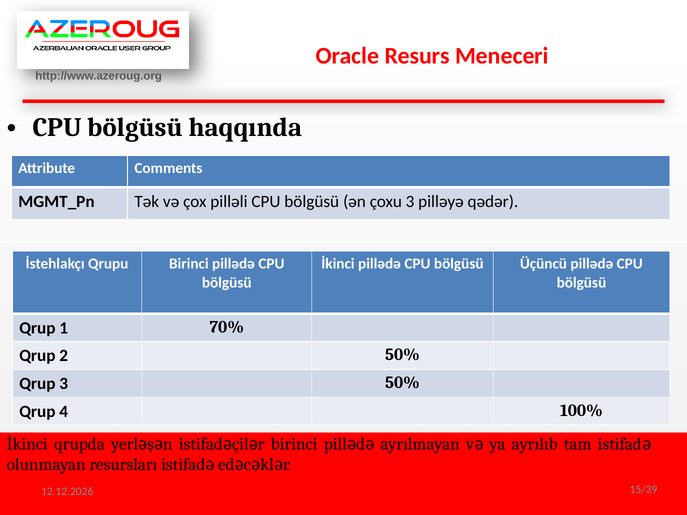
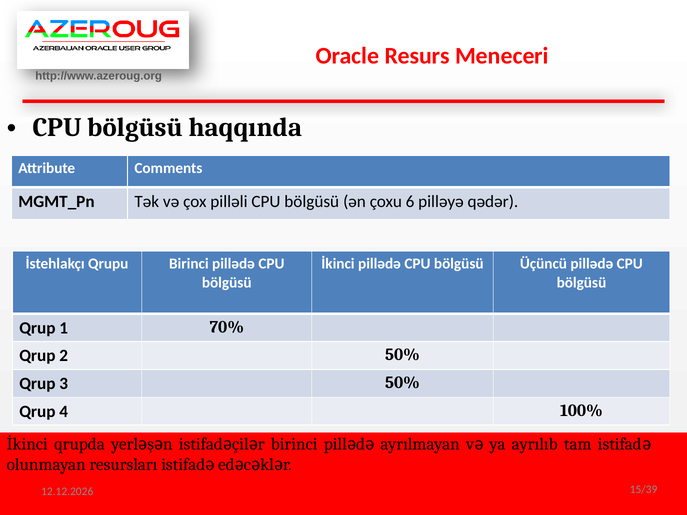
çoxu 3: 3 -> 6 (410, 202)
